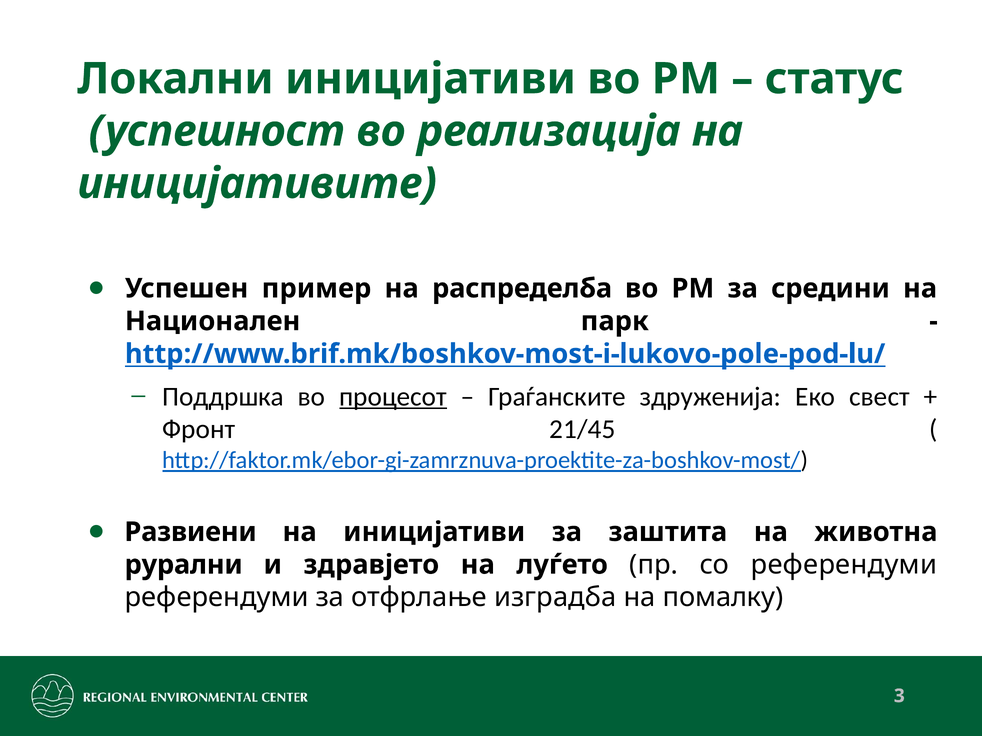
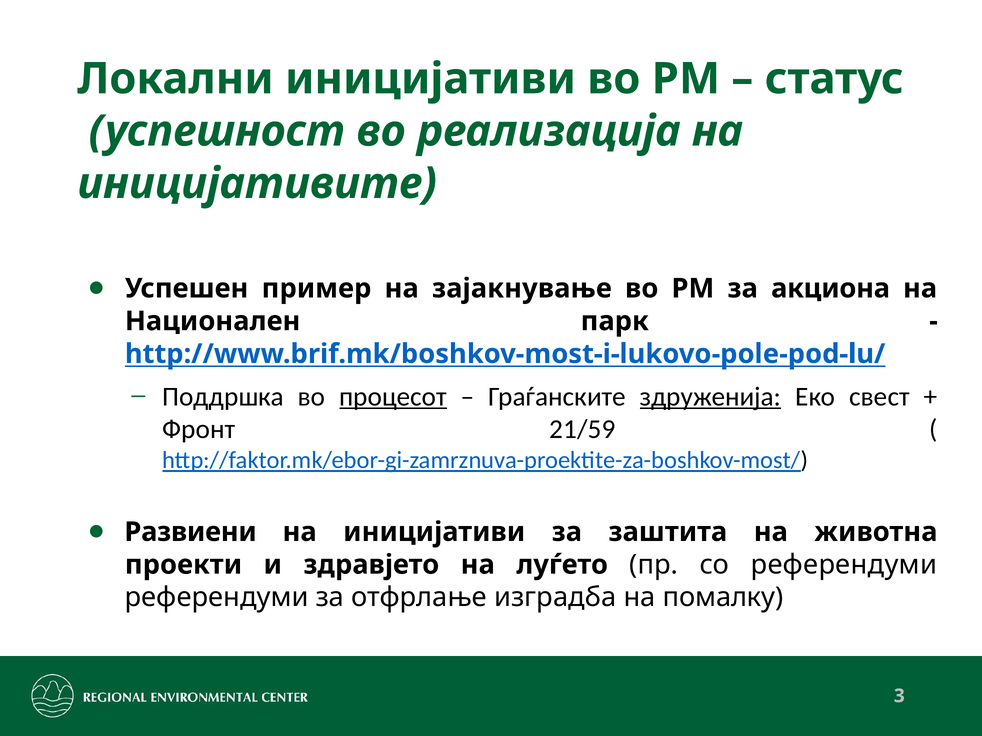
распределба: распределба -> зајакнување (522, 289)
средини: средини -> акциона (831, 289)
здруженија underline: none -> present (711, 397)
21/45: 21/45 -> 21/59 (582, 430)
рурални: рурални -> проекти (183, 565)
